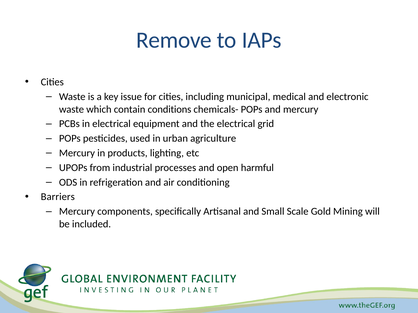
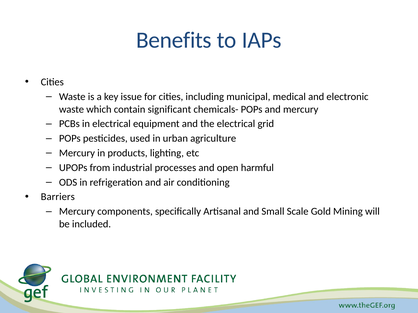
Remove: Remove -> Benefits (174, 40)
conditions: conditions -> significant (169, 109)
